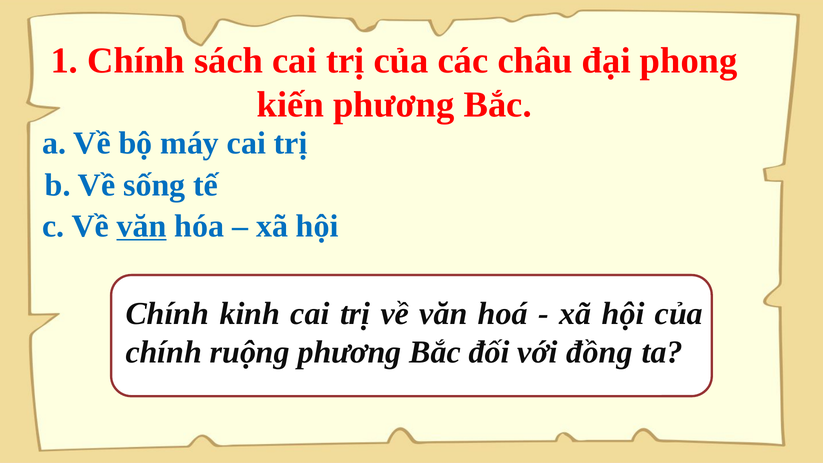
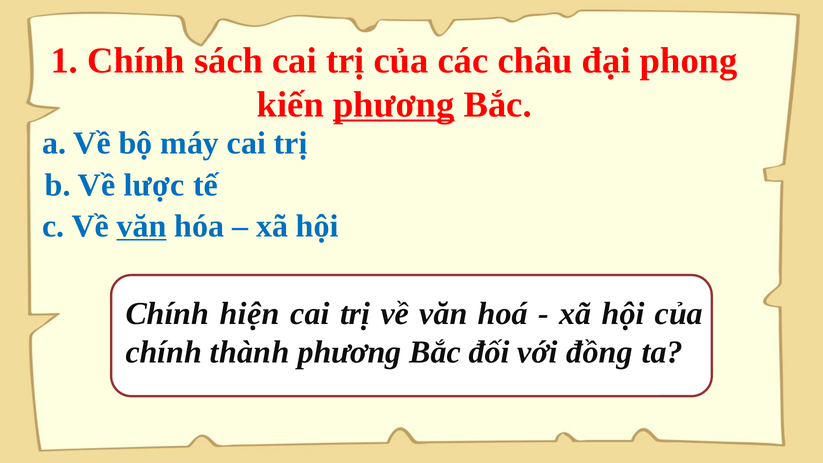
phương underline: none -> present (394, 105)
sống: sống -> lược (154, 185)
kinh: kinh -> hiện (250, 314)
ruộng: ruộng -> thành (250, 352)
